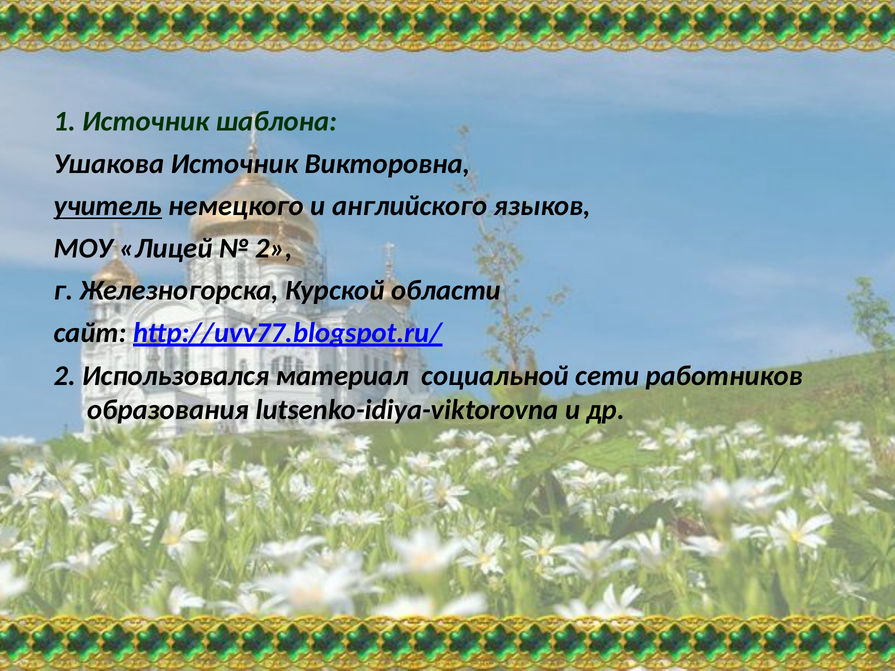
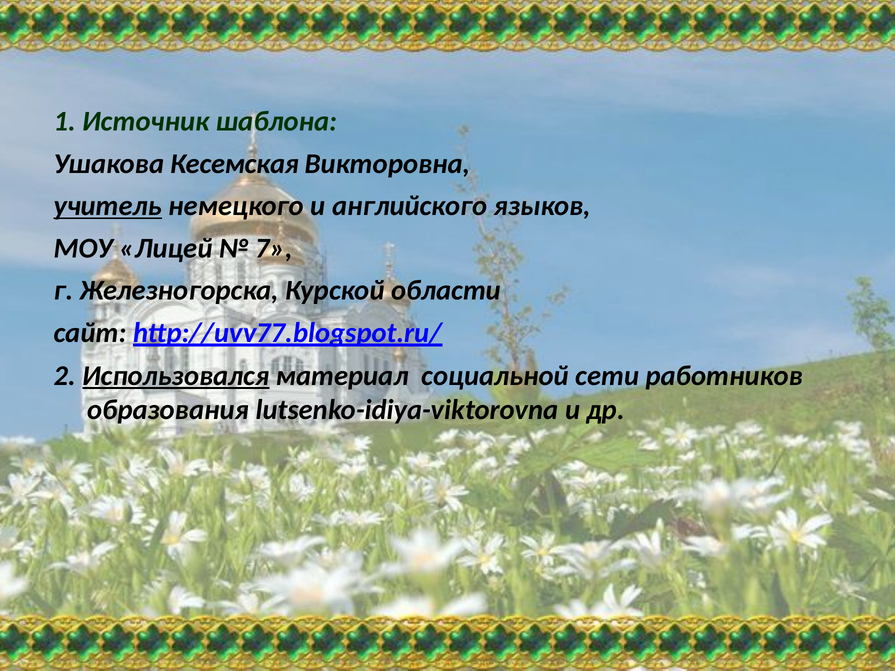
Ушакова Источник: Источник -> Кесемская (235, 164)
2: 2 -> 7 (274, 248)
Использовался underline: none -> present (176, 376)
